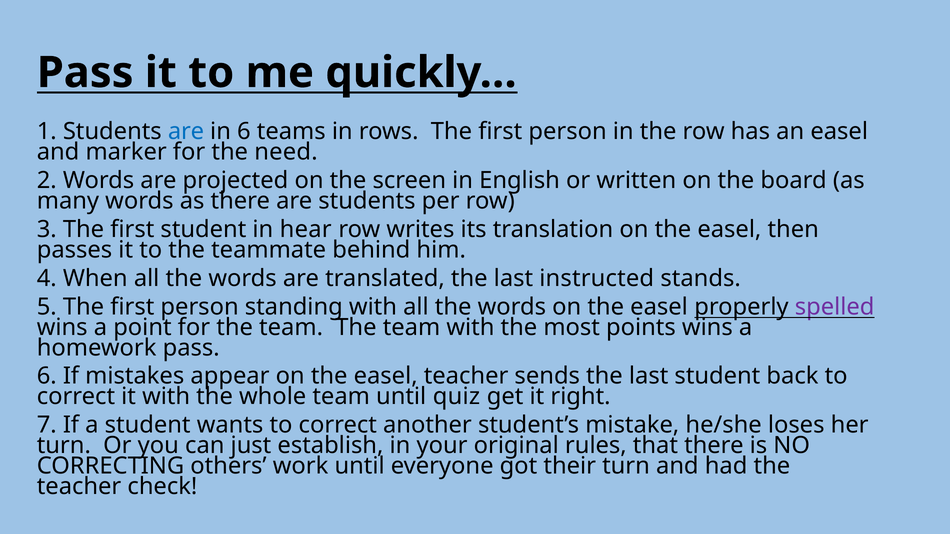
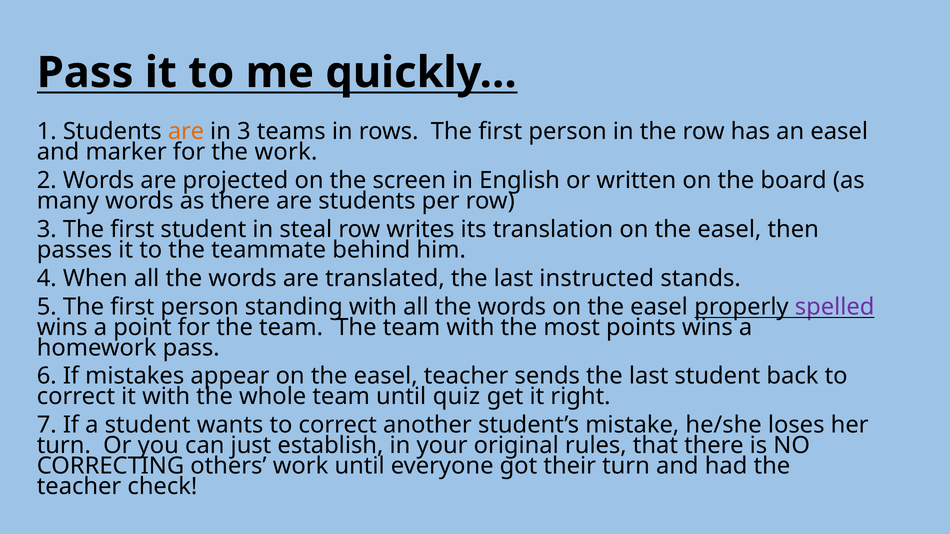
are colour: blue -> orange (186, 132)
in 6: 6 -> 3 (244, 132)
the need: need -> work (286, 152)
hear: hear -> steal (306, 229)
